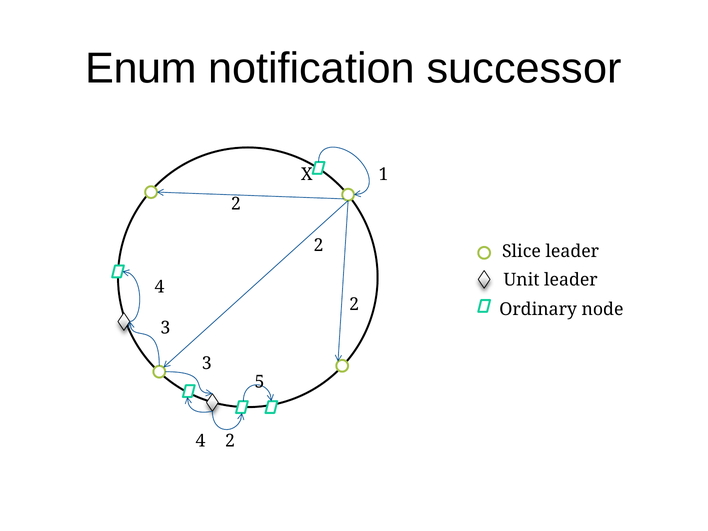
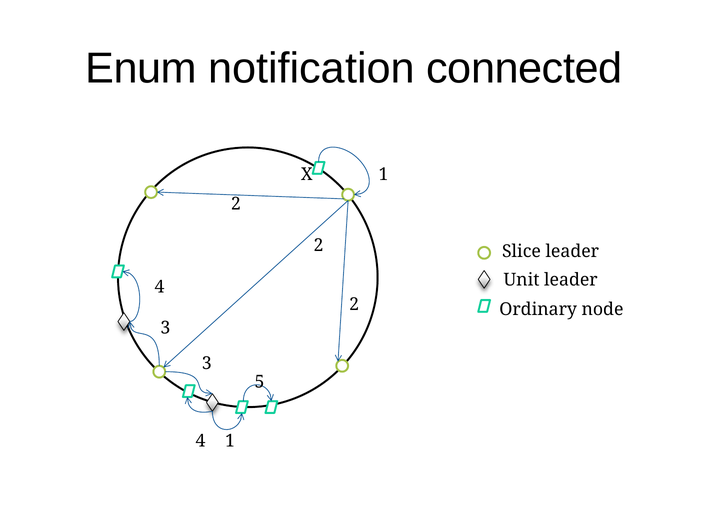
successor: successor -> connected (524, 68)
4 2: 2 -> 1 (230, 441)
